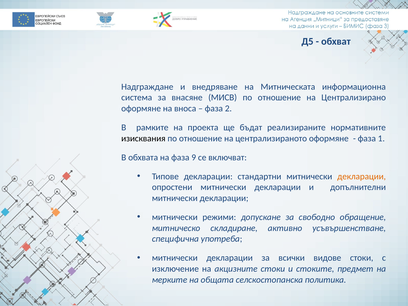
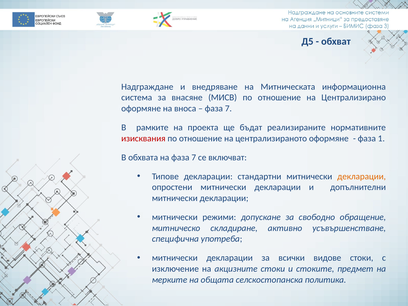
2: 2 -> 7 (228, 108)
изисквания colour: black -> red (143, 138)
на фаза 9: 9 -> 7 (194, 157)
